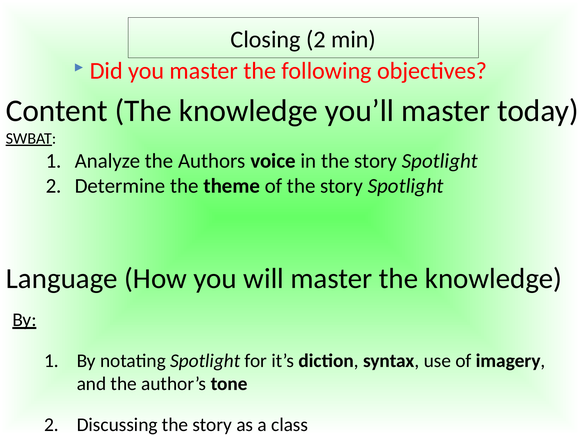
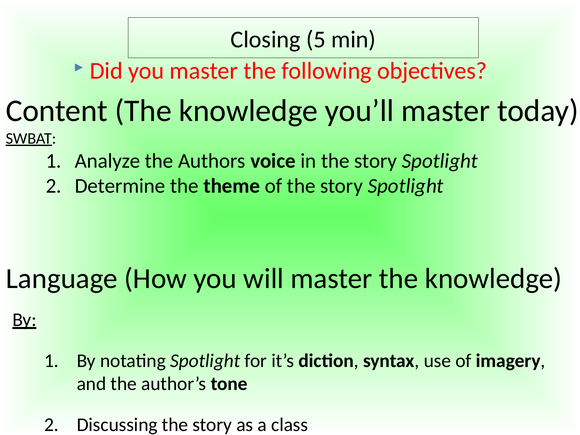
Closing 2: 2 -> 5 (316, 39)
